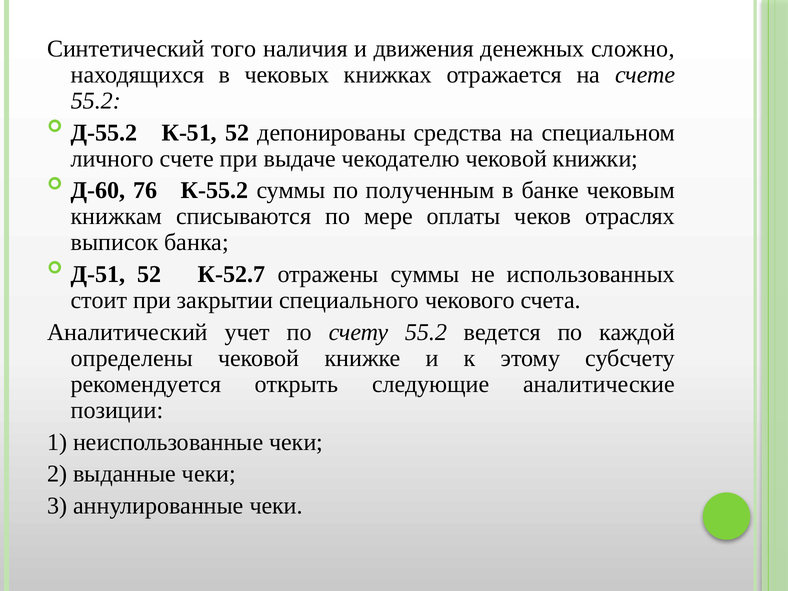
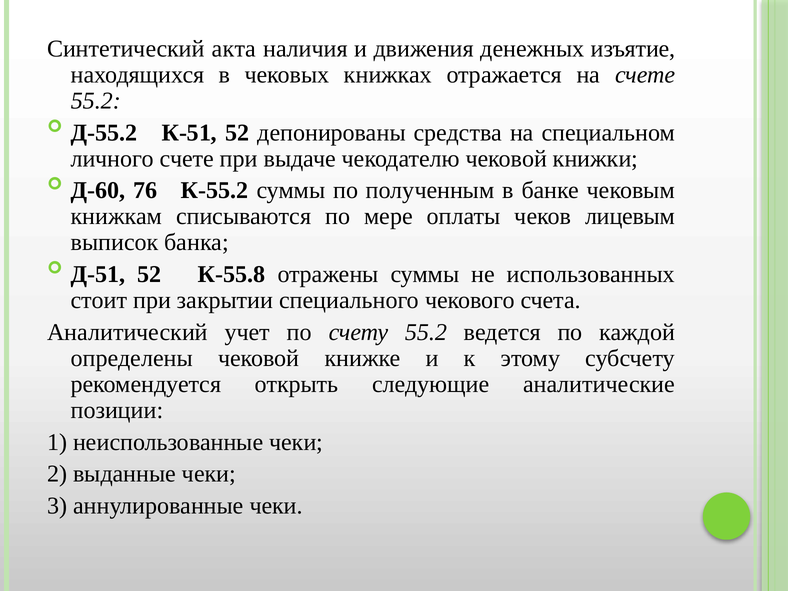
того: того -> акта (234, 49)
сложно: сложно -> изъятие (633, 49)
отраслях: отраслях -> лицевым (630, 216)
К-52.7: К-52.7 -> К-55.8 (231, 274)
